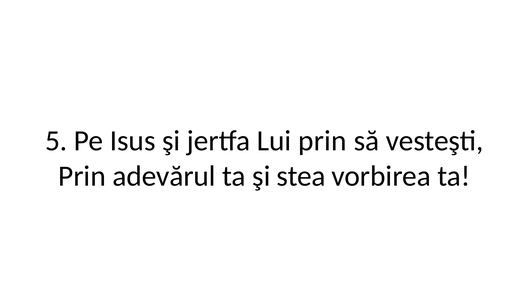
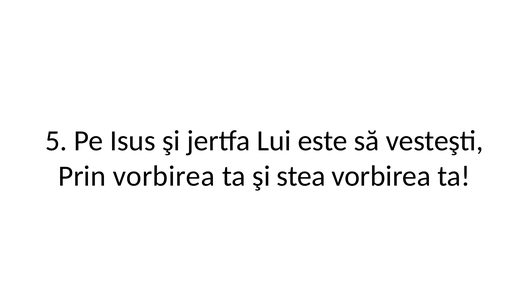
Lui prin: prin -> este (323, 141)
Prin adevărul: adevărul -> vorbirea (164, 176)
